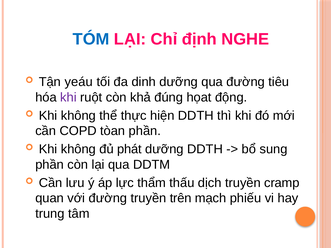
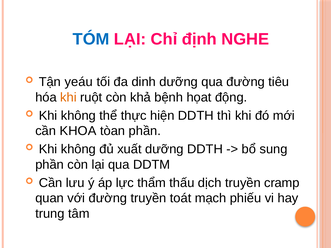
khi colour: purple -> orange (68, 97)
đúng: đúng -> bệnh (169, 97)
COPD: COPD -> KHOA (78, 131)
phát: phát -> xuất (129, 149)
trên: trên -> toát (181, 198)
